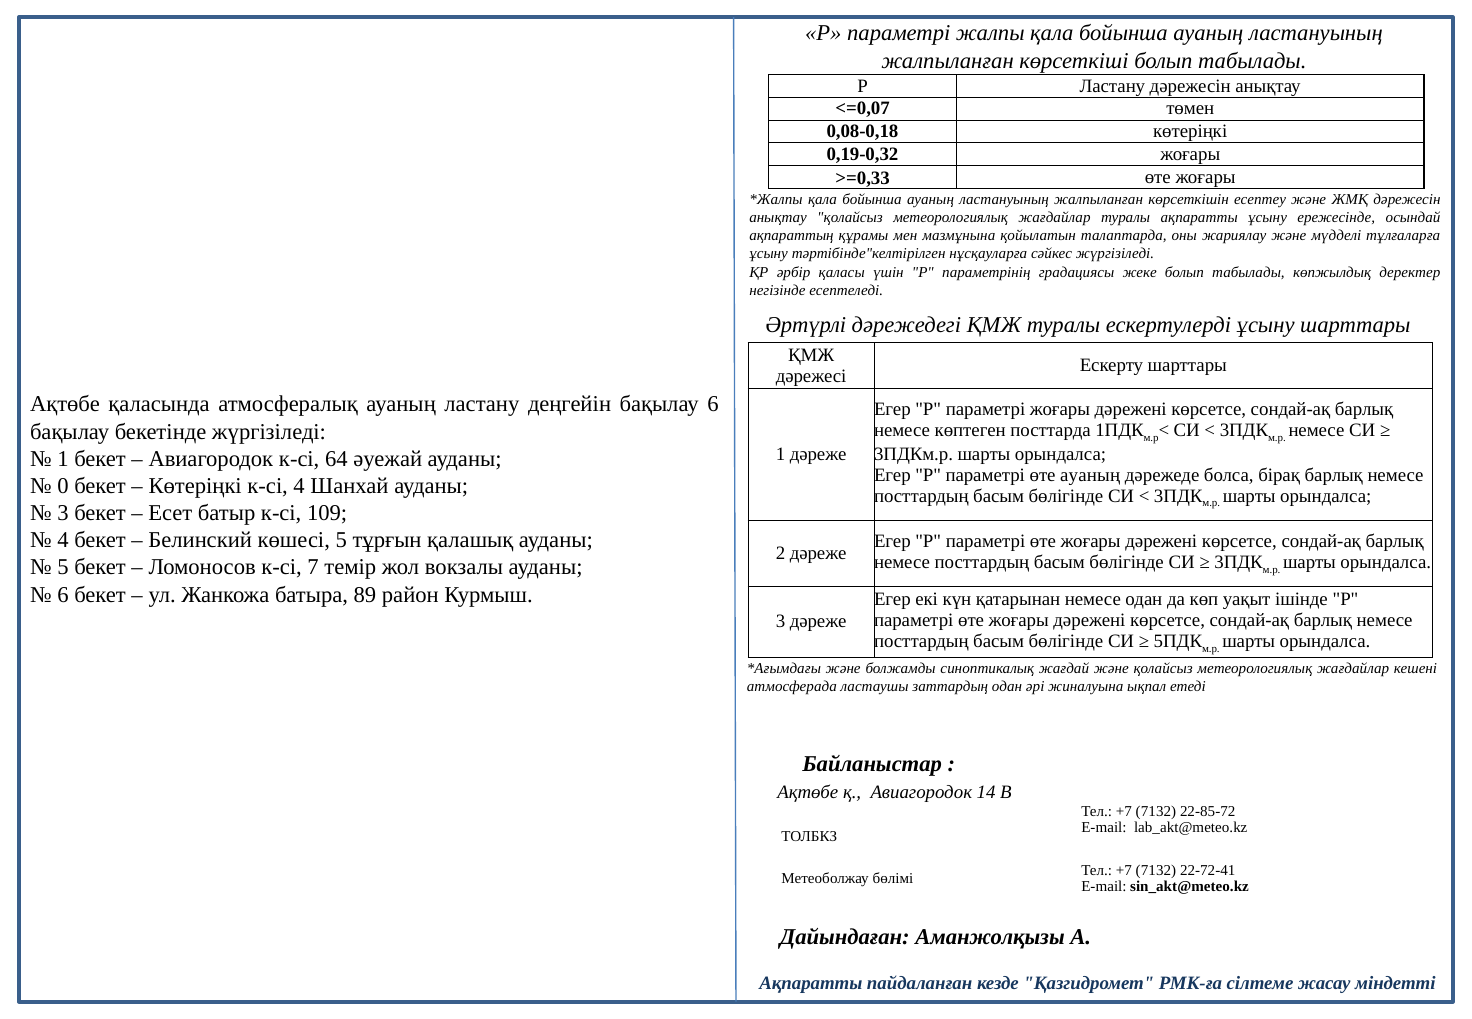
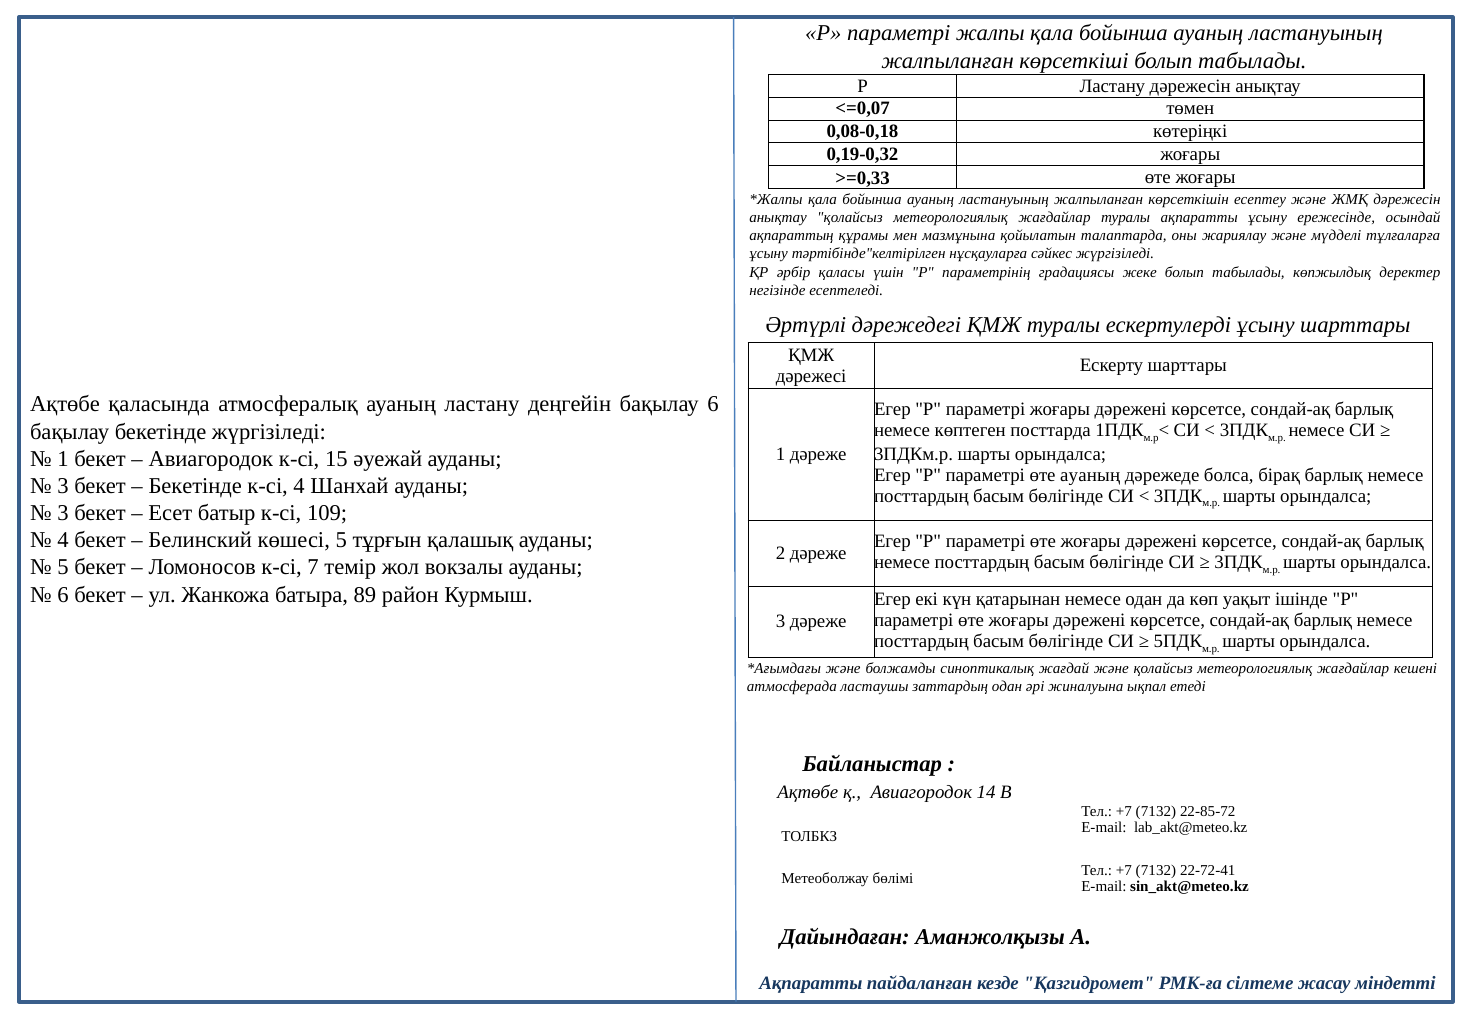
64: 64 -> 15 (336, 459)
0: 0 -> 3 (63, 486)
Көтеріңкі: Көтеріңкі -> Бекетінде (195, 486)
